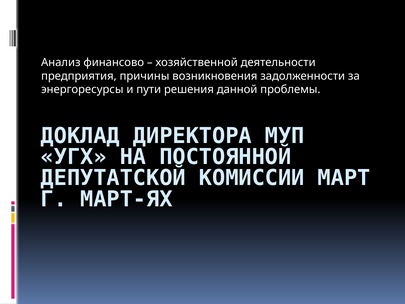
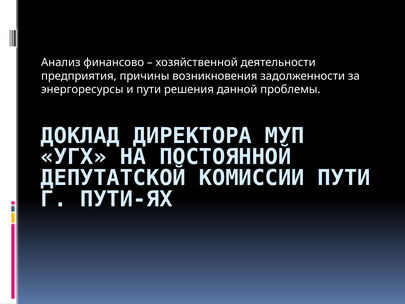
КОМИССИИ МАРТ: МАРТ -> ПУТИ (344, 178)
МАРТ-ЯХ: МАРТ-ЯХ -> ПУТИ-ЯХ (126, 199)
